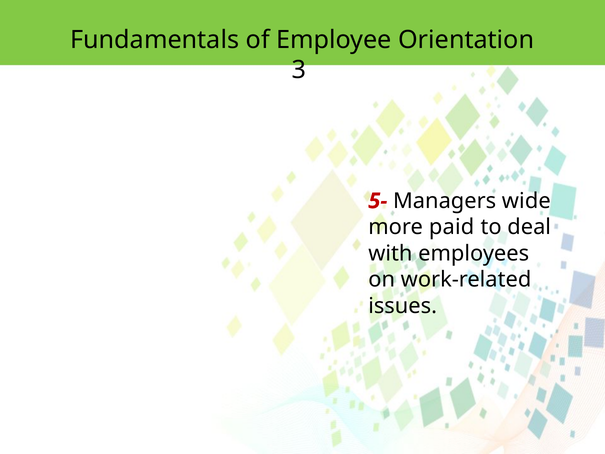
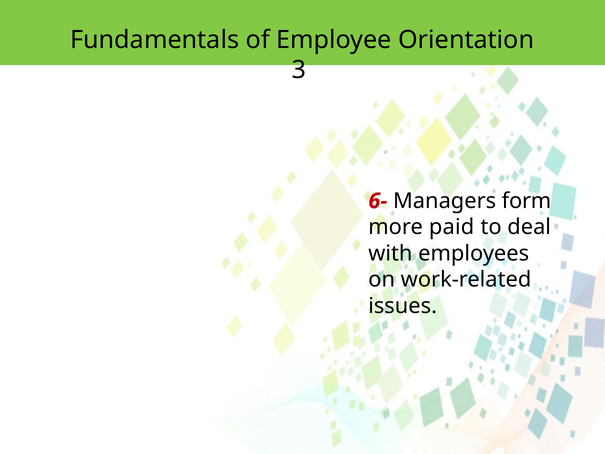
5-: 5- -> 6- (378, 201)
wide: wide -> form (526, 201)
